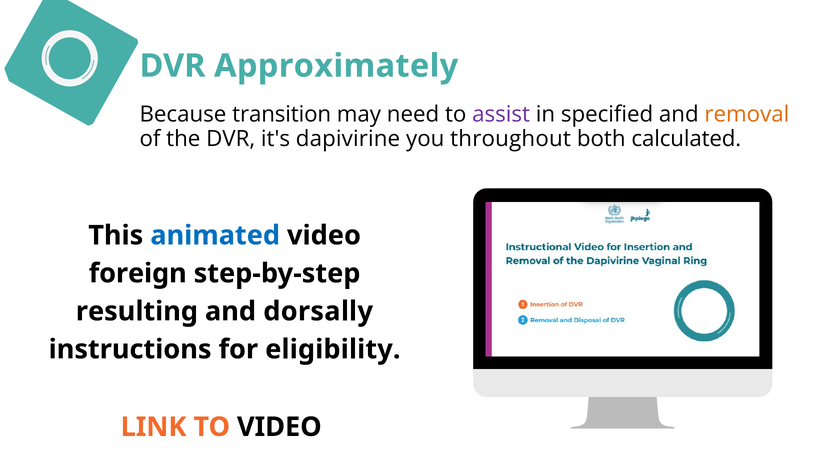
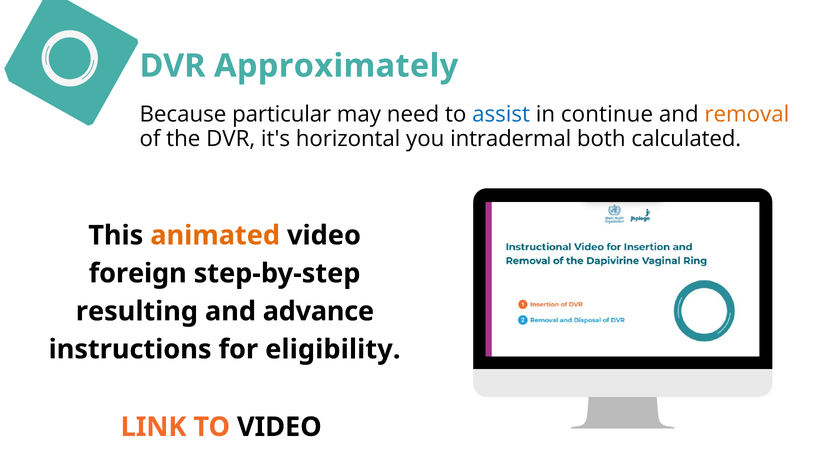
transition: transition -> particular (282, 114)
assist colour: purple -> blue (501, 114)
specified: specified -> continue (607, 114)
dapivirine: dapivirine -> horizontal (348, 139)
throughout: throughout -> intradermal (511, 139)
animated colour: blue -> orange (215, 235)
dorsally: dorsally -> advance (318, 311)
